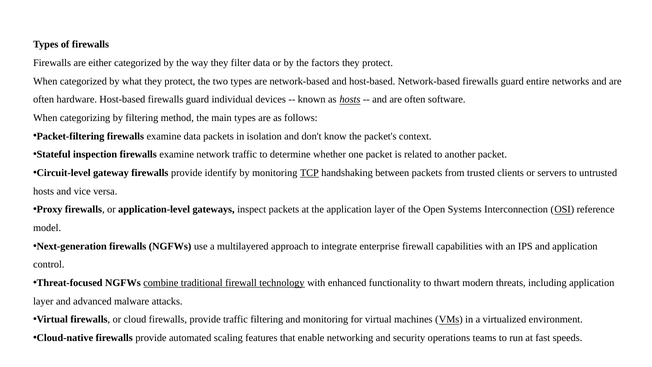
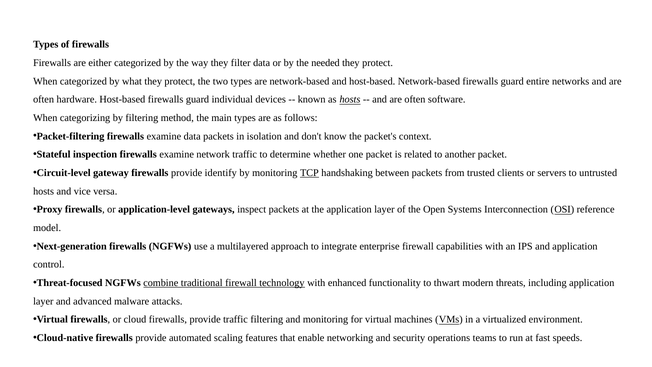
factors: factors -> needed (325, 63)
